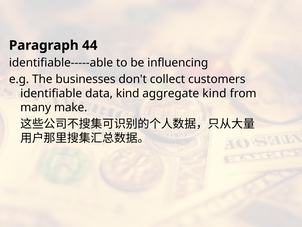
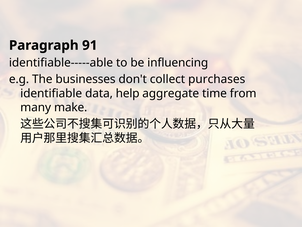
44: 44 -> 91 (90, 45)
customers: customers -> purchases (217, 79)
data kind: kind -> help (128, 93)
aggregate kind: kind -> time (214, 93)
